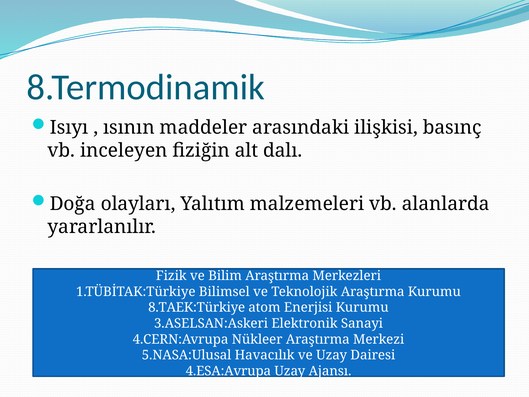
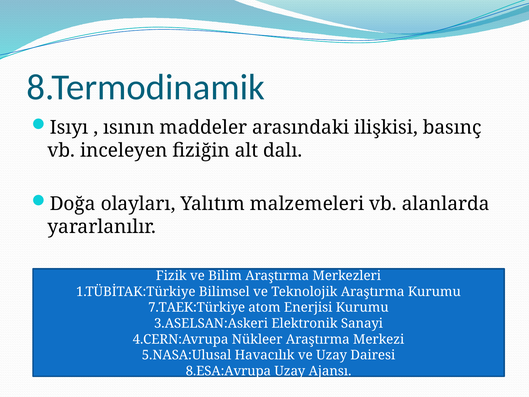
8.TAEK:Türkiye: 8.TAEK:Türkiye -> 7.TAEK:Türkiye (197, 307)
4.ESA:Avrupa: 4.ESA:Avrupa -> 8.ESA:Avrupa (228, 371)
